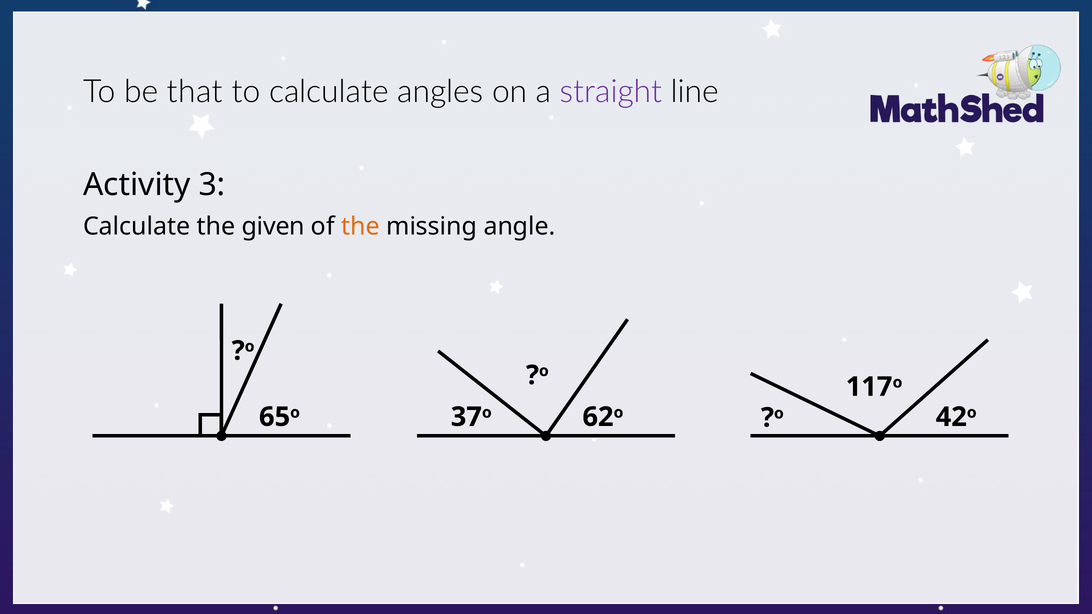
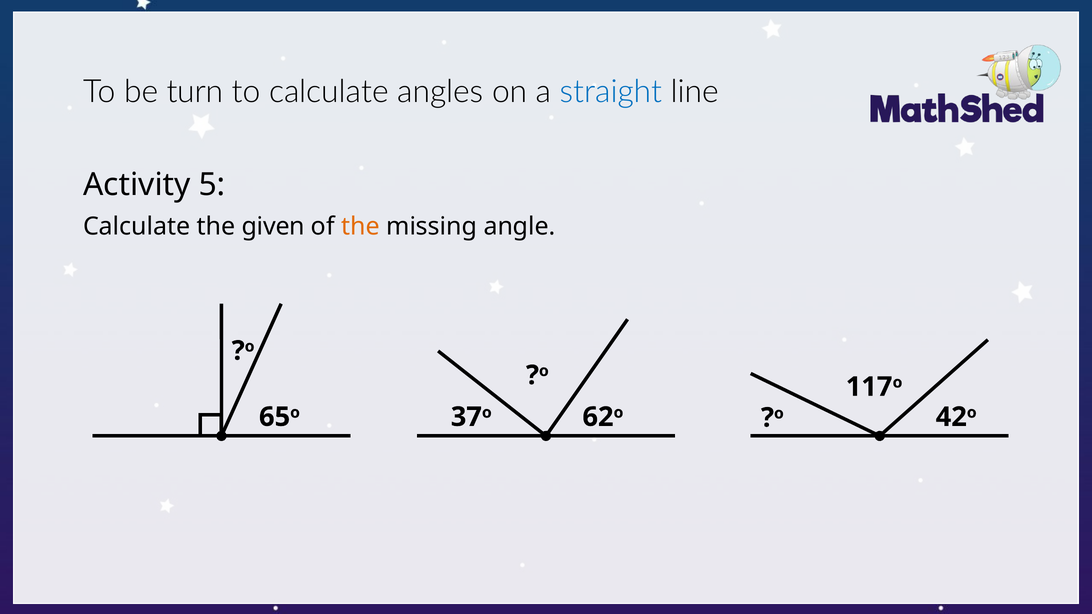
that: that -> turn (195, 92)
straight colour: purple -> blue (611, 92)
3: 3 -> 5 (212, 185)
